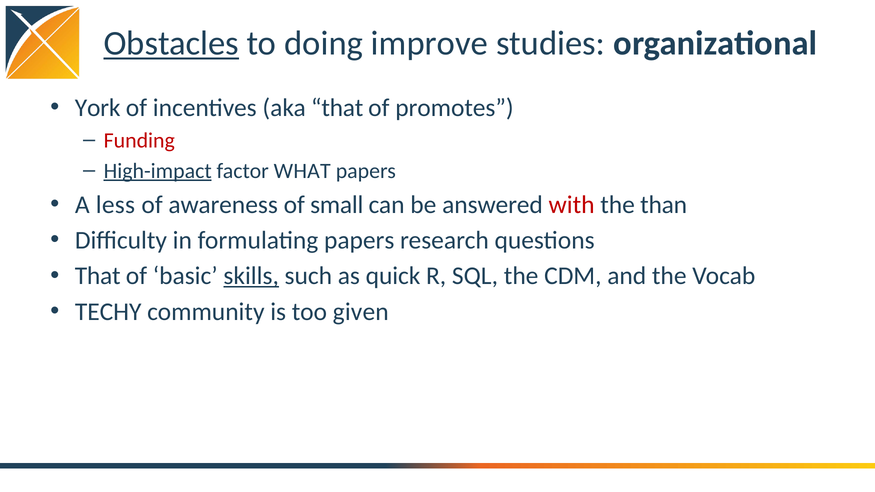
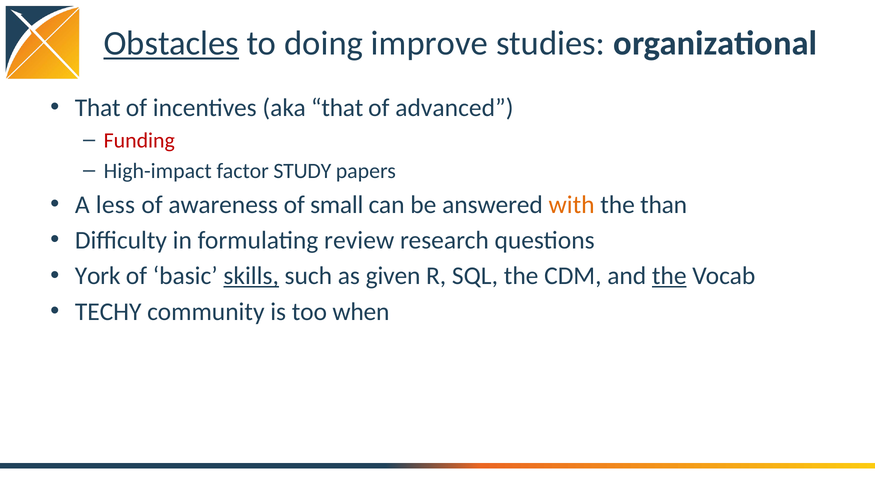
York: York -> That (98, 108)
promotes: promotes -> advanced (454, 108)
High-impact underline: present -> none (158, 171)
WHAT: WHAT -> STUDY (302, 171)
with colour: red -> orange (572, 205)
formulating papers: papers -> review (359, 240)
That: That -> York (98, 276)
quick: quick -> given (393, 276)
the underline: none -> present (669, 276)
given: given -> when (361, 312)
